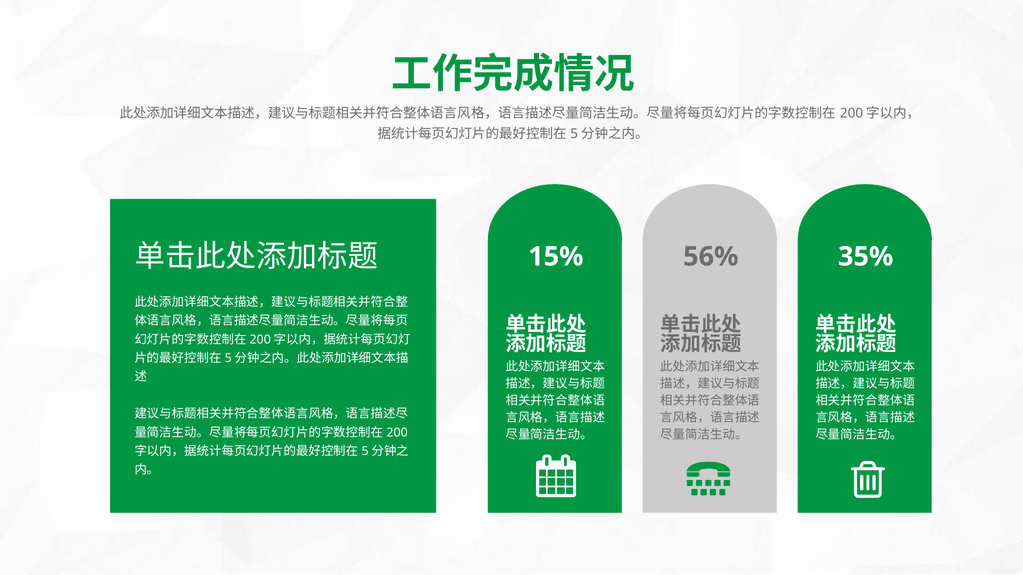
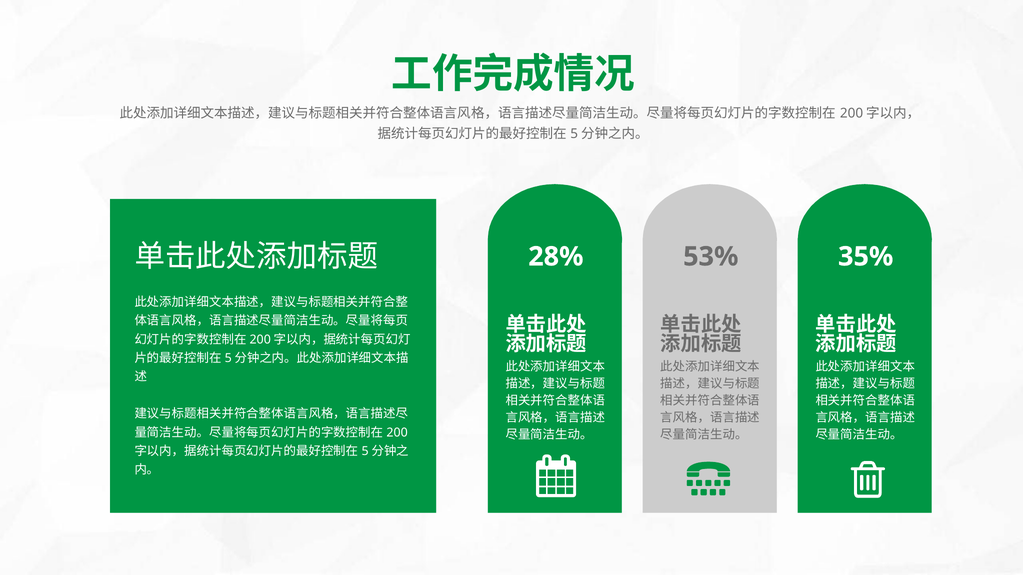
56%: 56% -> 53% (711, 257)
15%: 15% -> 28% (556, 257)
